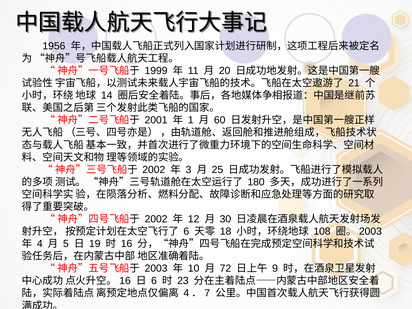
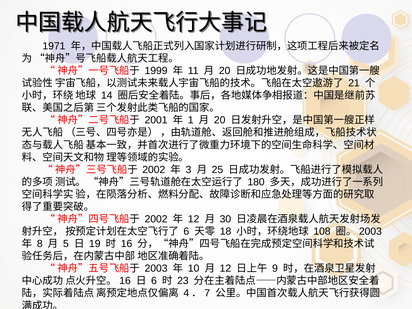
1956: 1956 -> 1971 (54, 46)
60: 60 -> 20 (220, 120)
4: 4 -> 8 (40, 244)
72: 72 -> 12 (225, 269)
